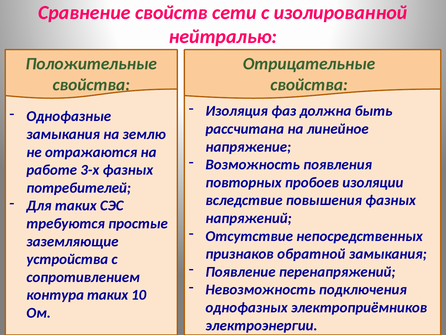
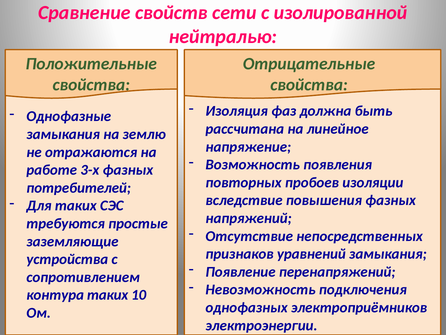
обратной: обратной -> уравнений (311, 254)
